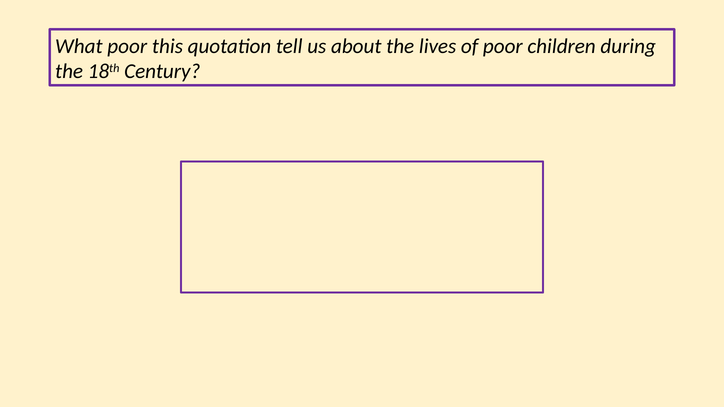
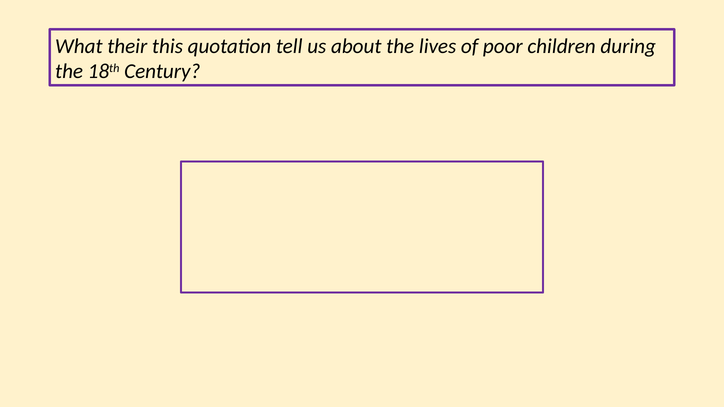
What poor: poor -> their (127, 46)
